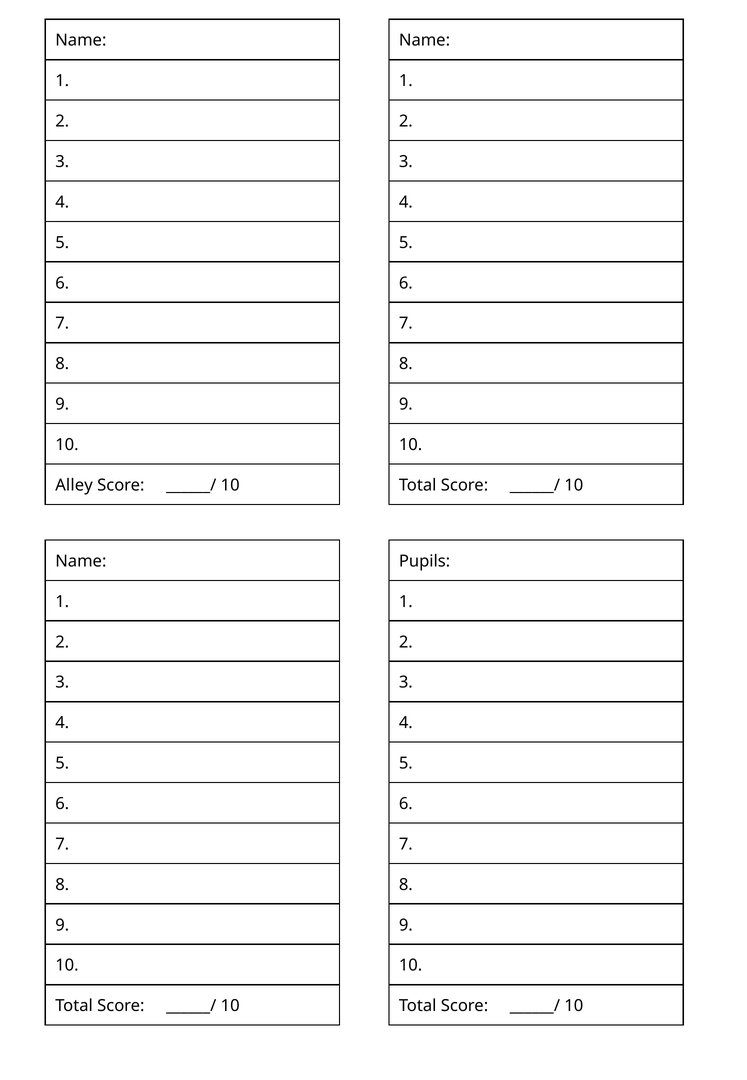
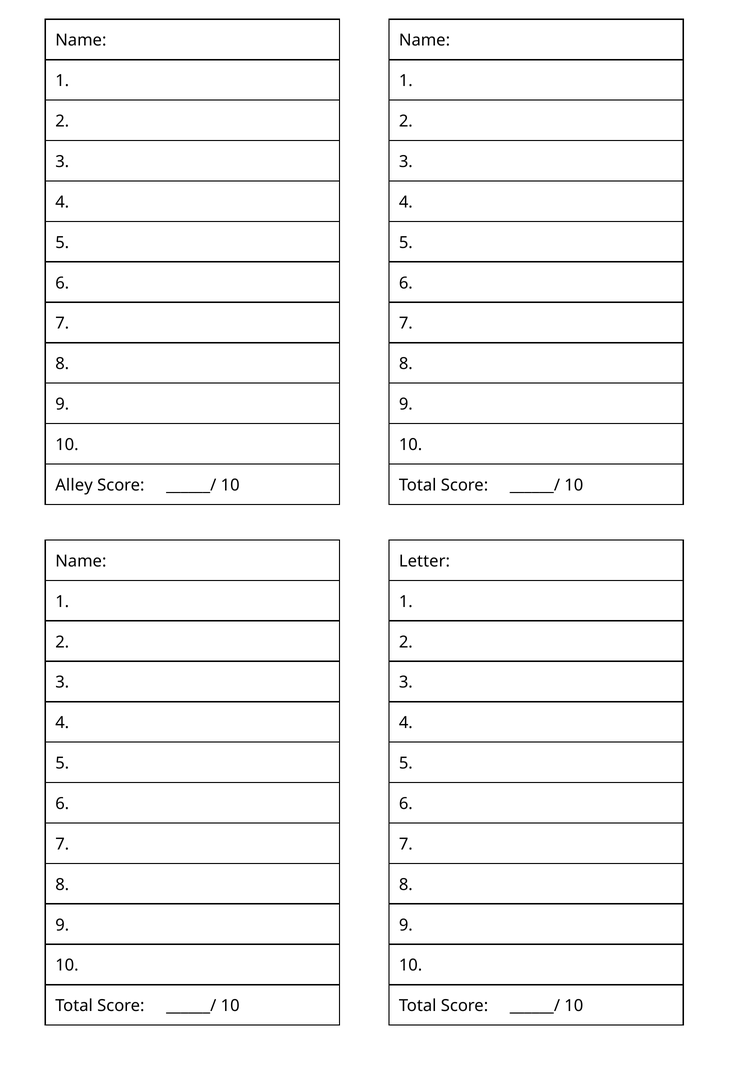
Pupils: Pupils -> Letter (424, 561)
